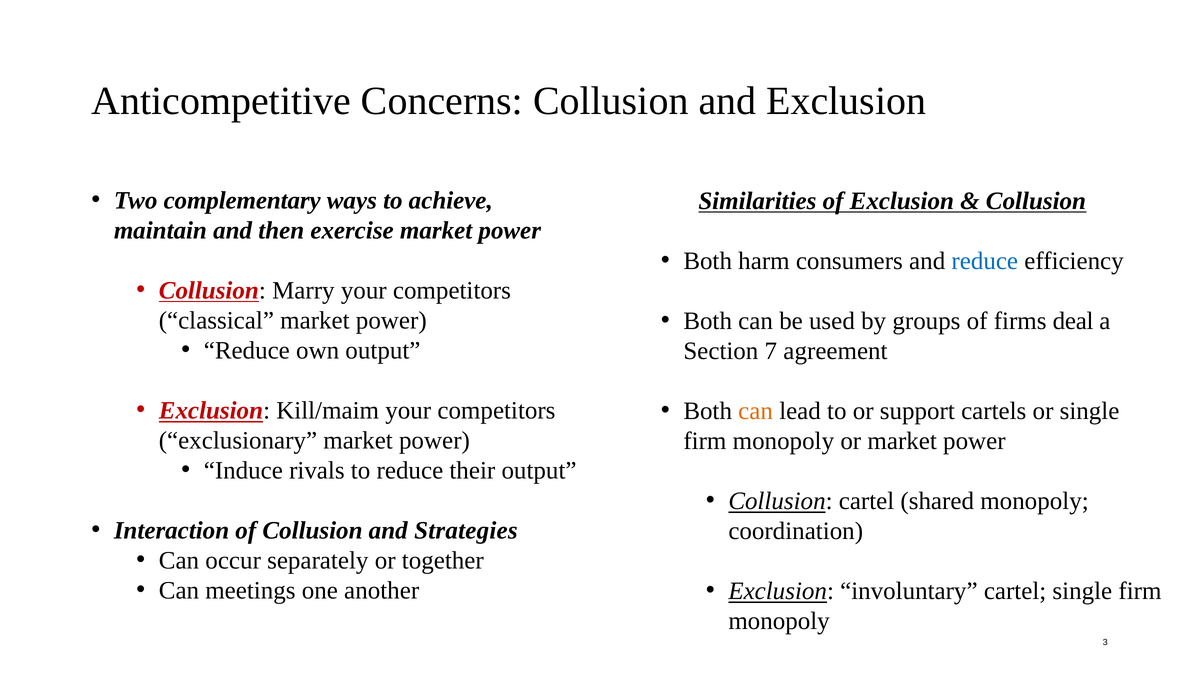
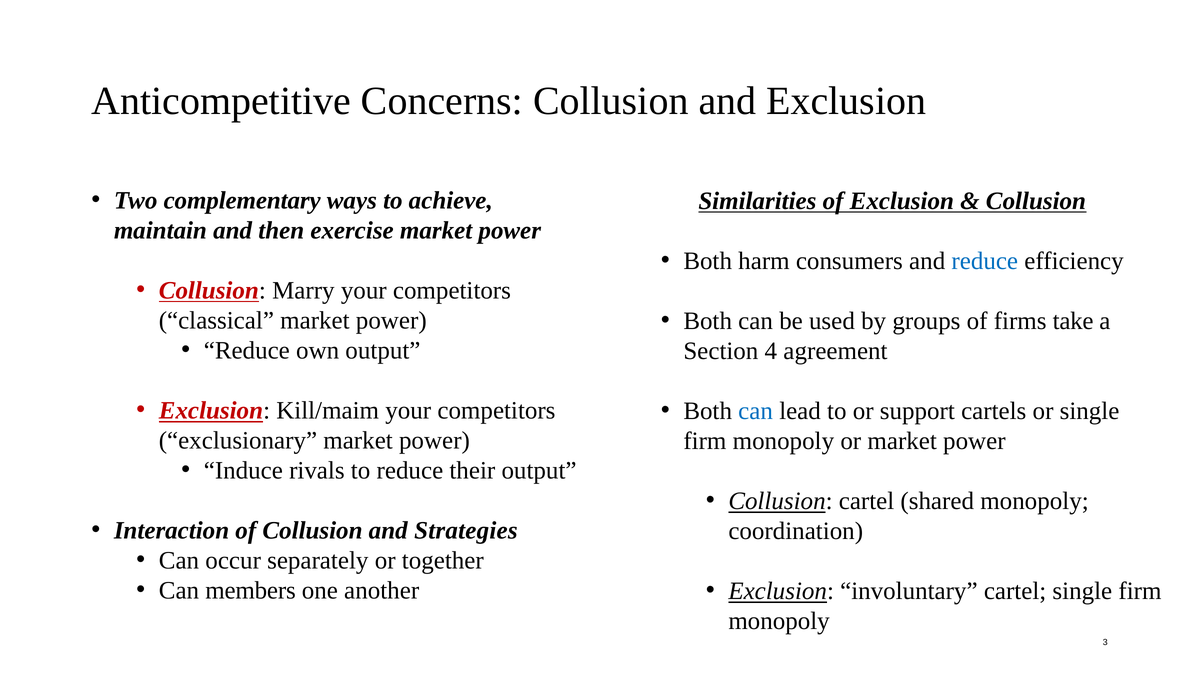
deal: deal -> take (1073, 321)
7: 7 -> 4 (771, 351)
can colour: orange -> blue (756, 411)
meetings: meetings -> members (251, 590)
